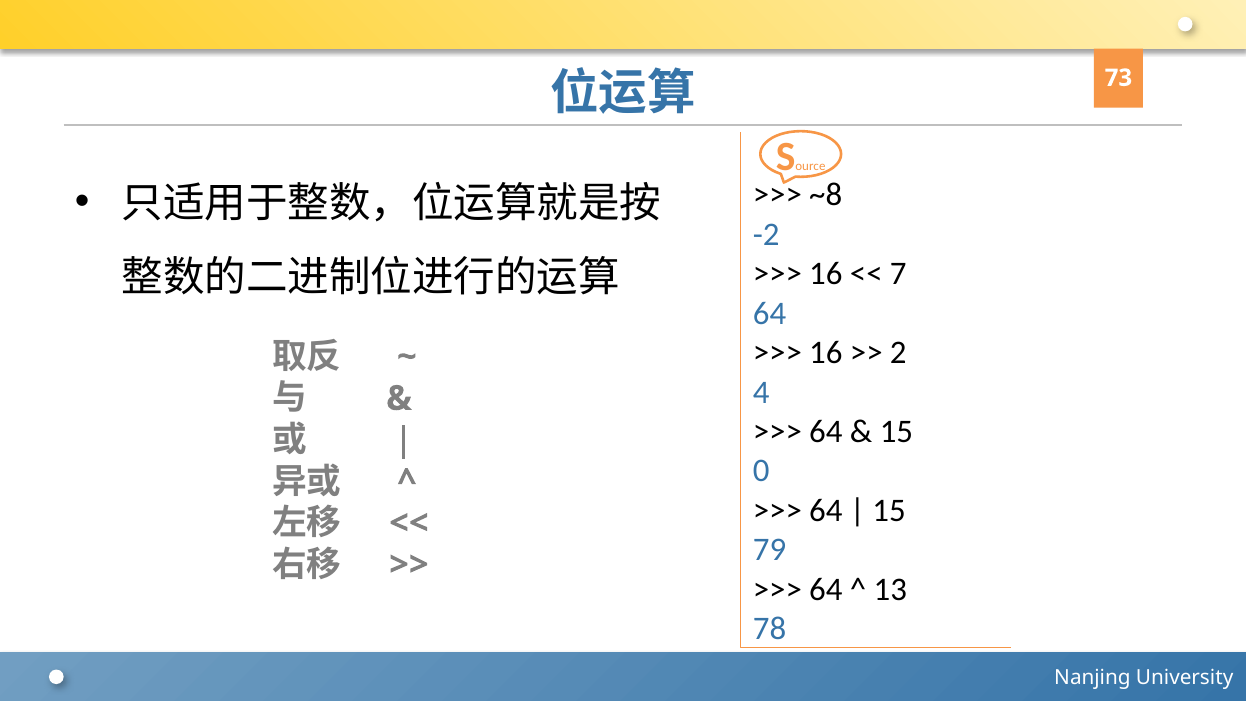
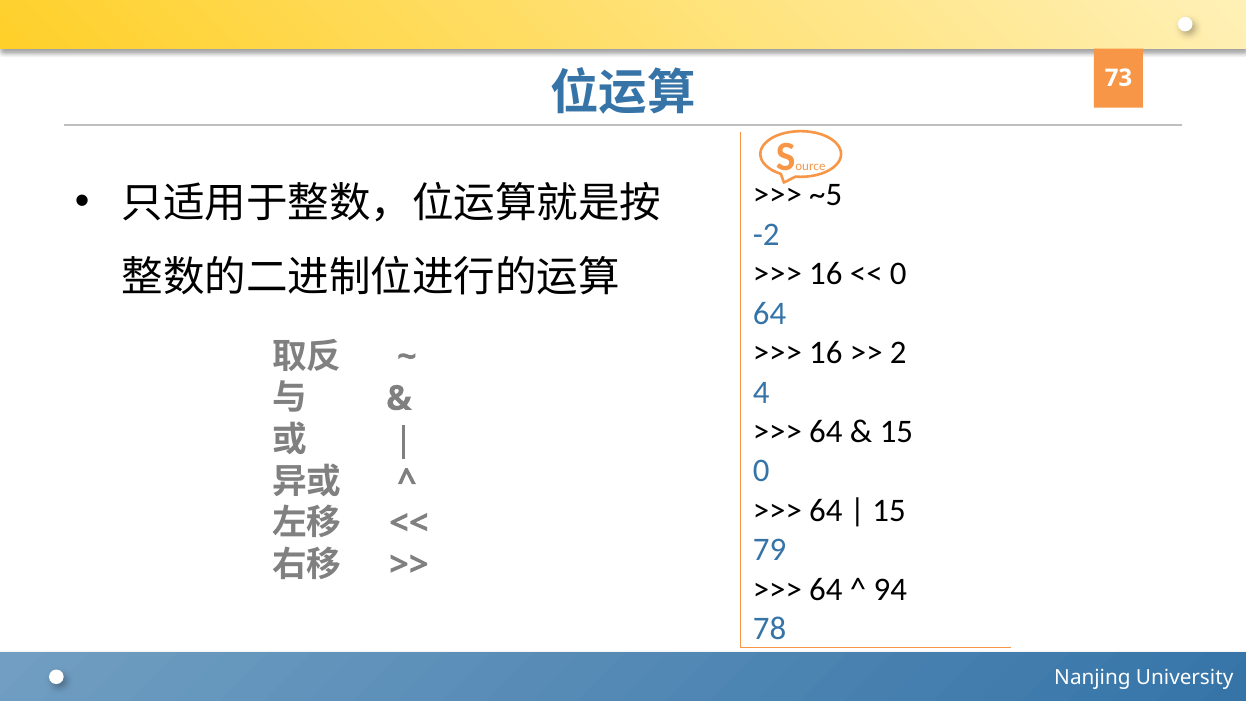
~8: ~8 -> ~5 (826, 195)
7: 7 -> 0 (898, 274)
13: 13 -> 94 (890, 589)
